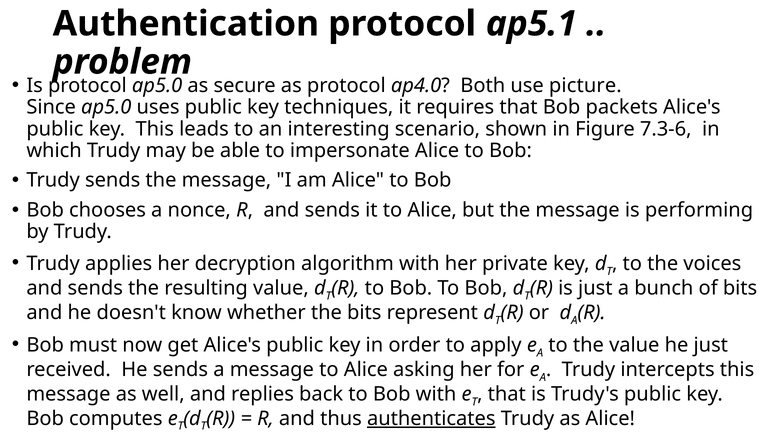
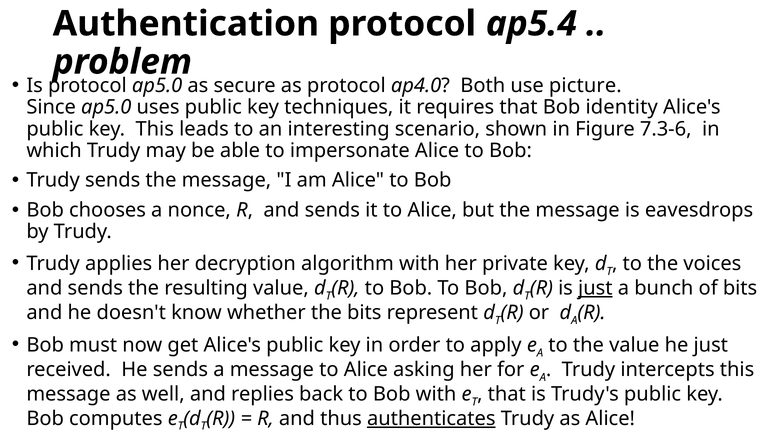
ap5.1: ap5.1 -> ap5.4 (531, 24)
packets: packets -> identity (622, 107)
performing: performing -> eavesdrops (699, 210)
just underline: none -> present (595, 288)
